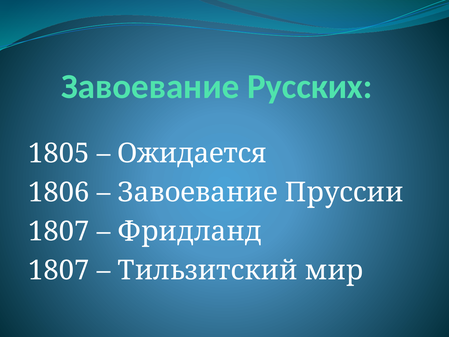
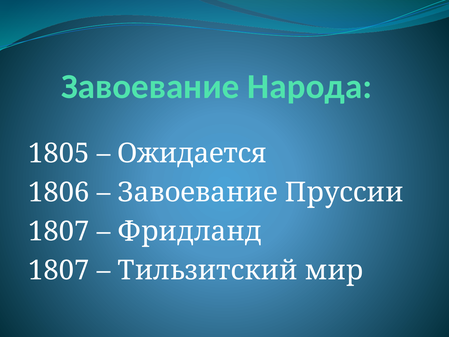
Русских: Русских -> Народа (310, 87)
